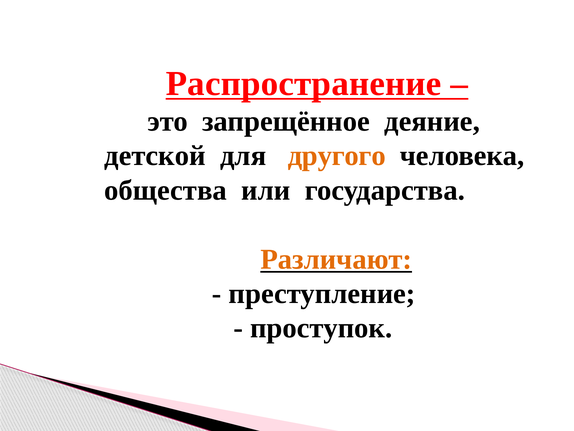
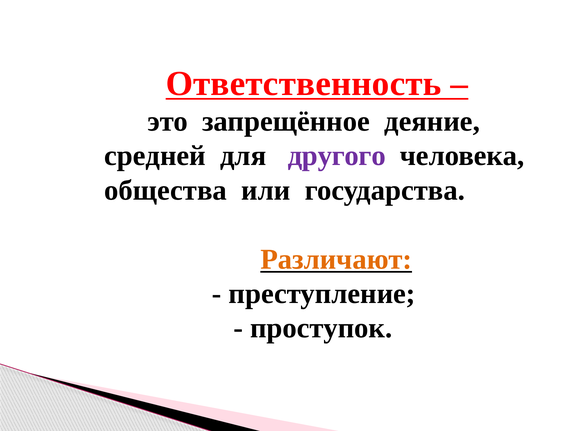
Распространение: Распространение -> Ответственность (304, 83)
детской: детской -> средней (155, 156)
другого colour: orange -> purple (337, 156)
